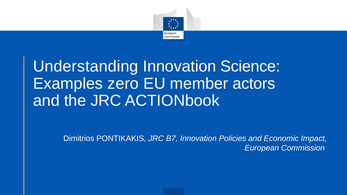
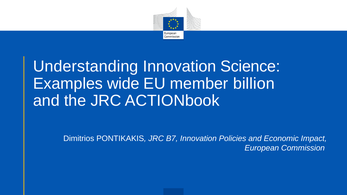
zero: zero -> wide (123, 84)
actors: actors -> billion (254, 84)
